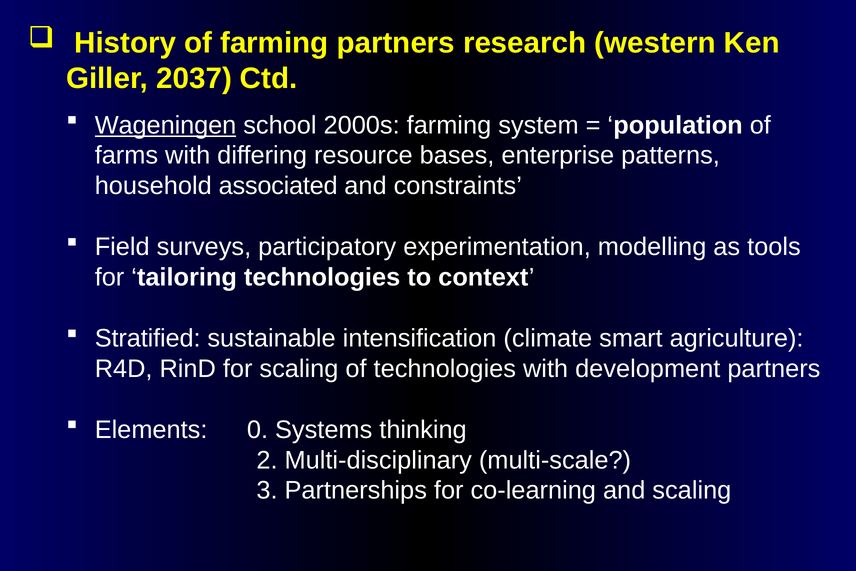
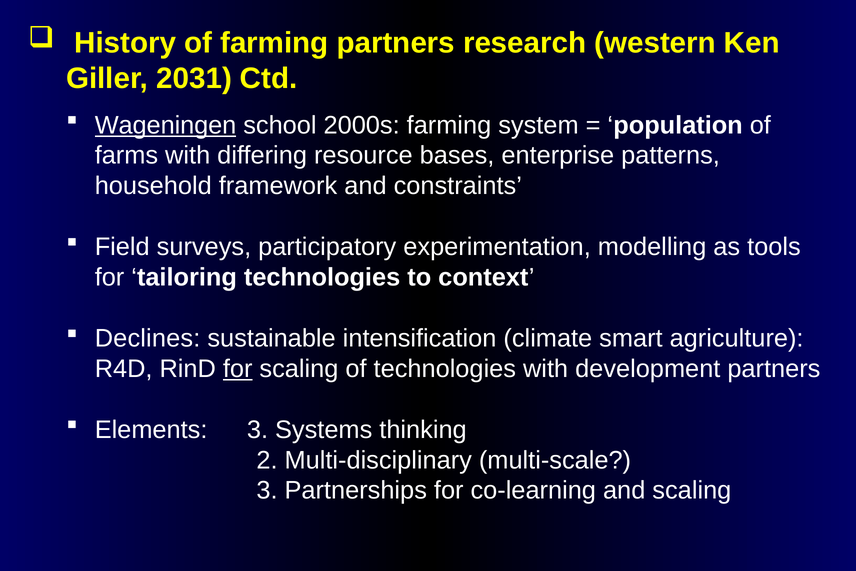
2037: 2037 -> 2031 (194, 78)
associated: associated -> framework (278, 186)
Stratified: Stratified -> Declines (148, 338)
for underline: none -> present (238, 369)
Elements 0: 0 -> 3 (258, 429)
